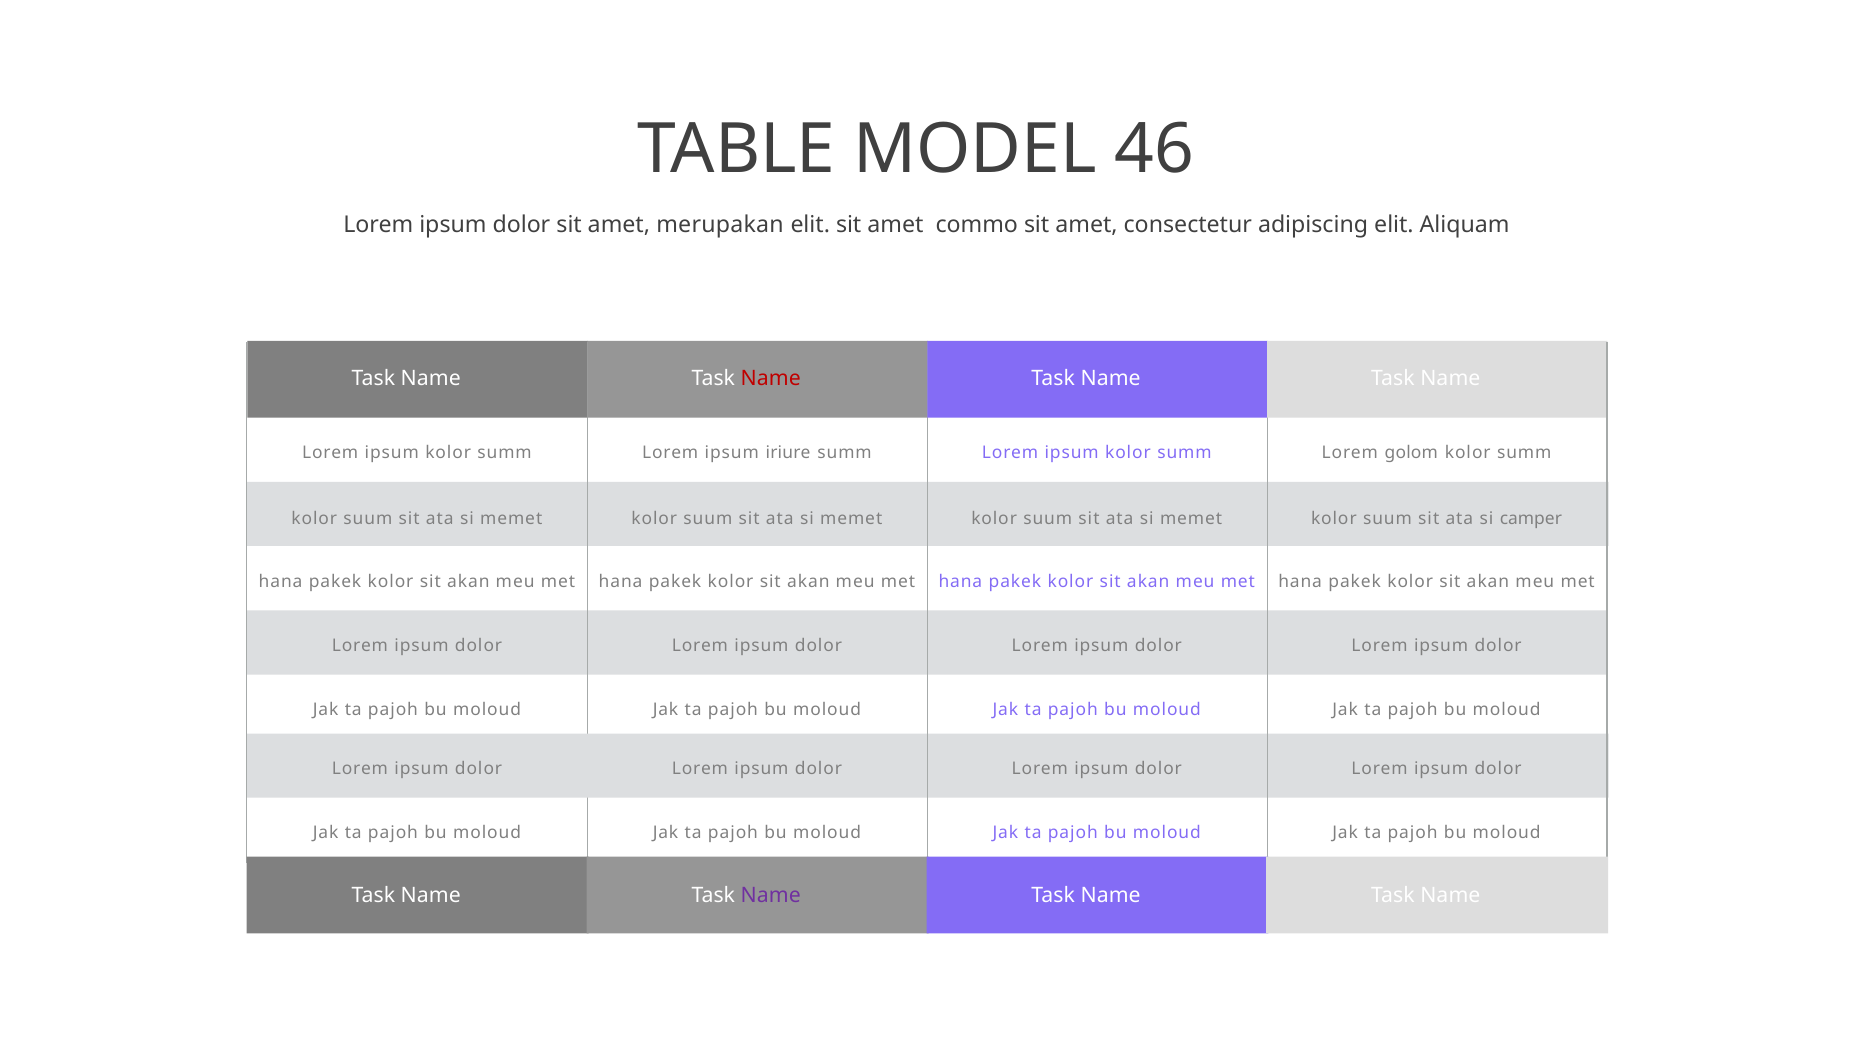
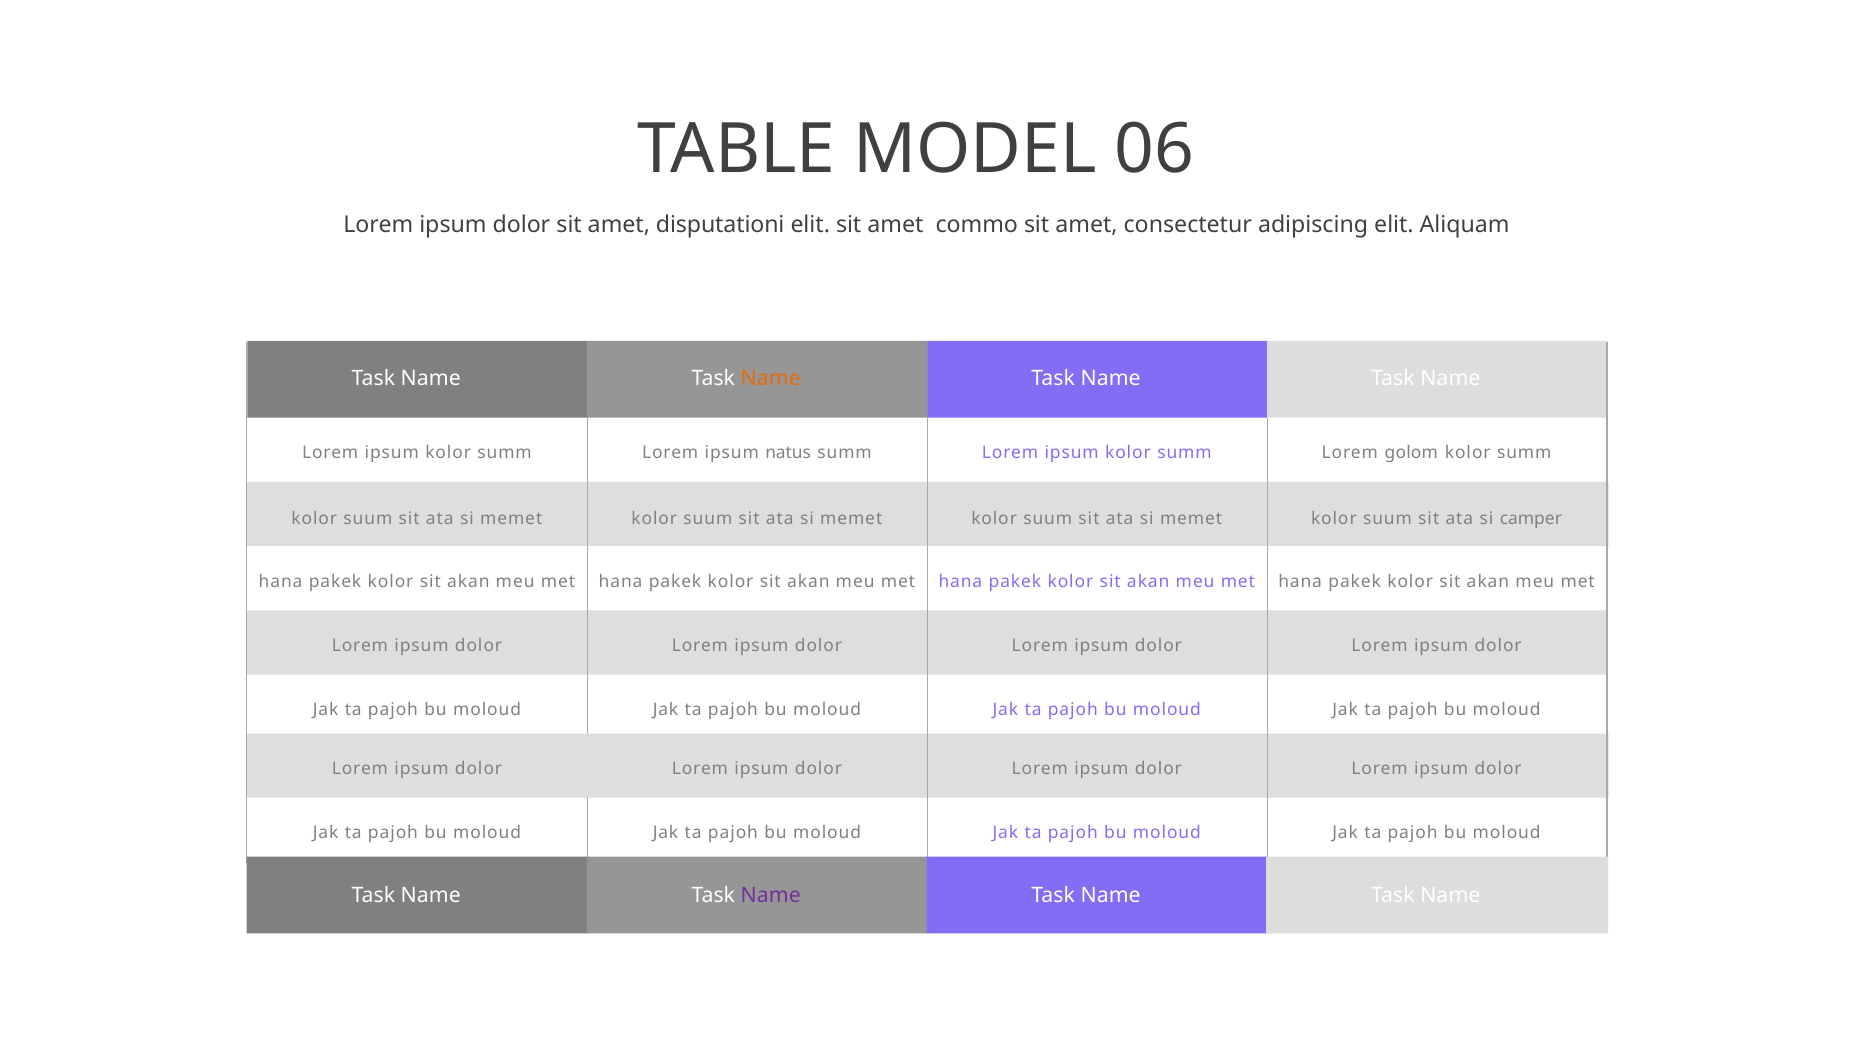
46: 46 -> 06 (1155, 150)
merupakan: merupakan -> disputationi (720, 224)
Name colour: red -> orange (771, 379)
iriure: iriure -> natus (788, 453)
